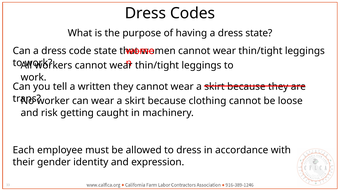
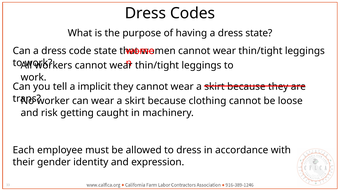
written: written -> implicit (94, 87)
